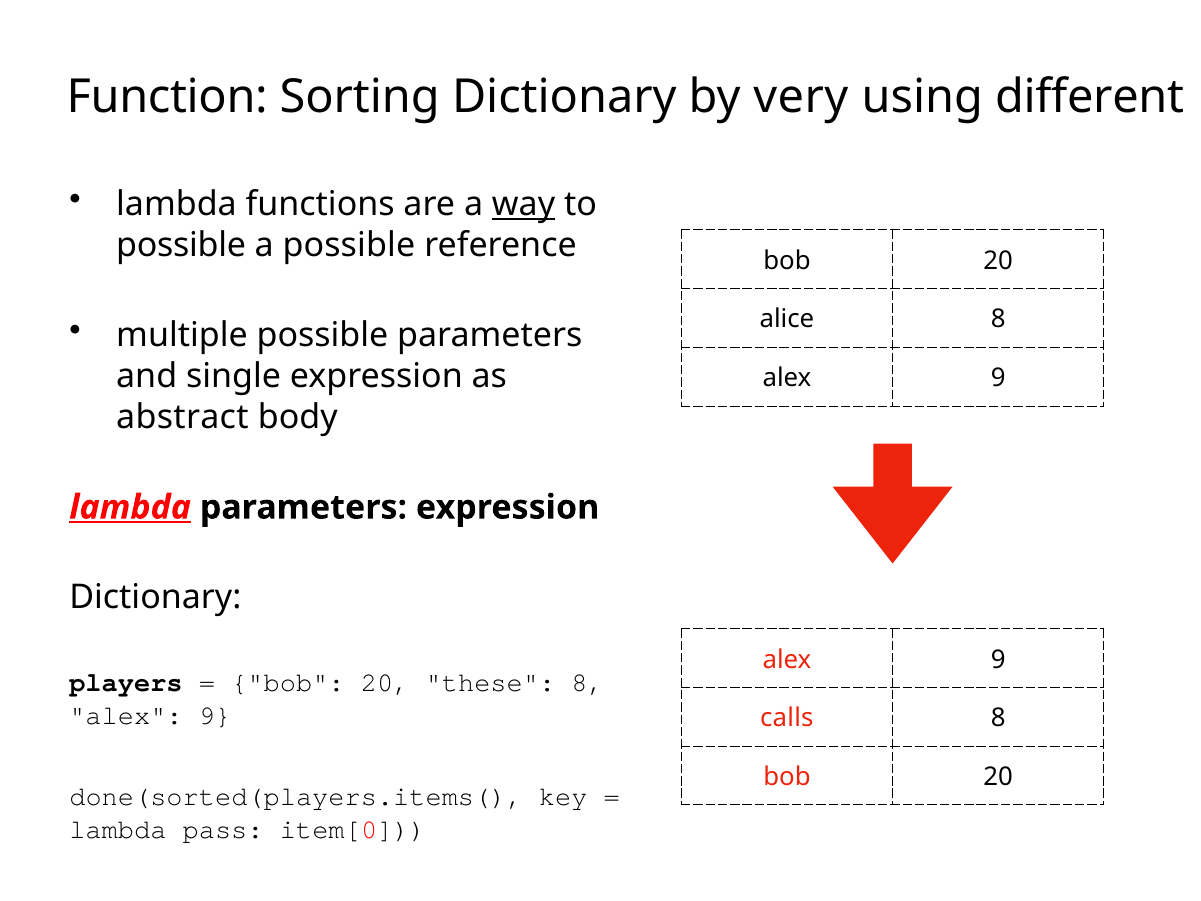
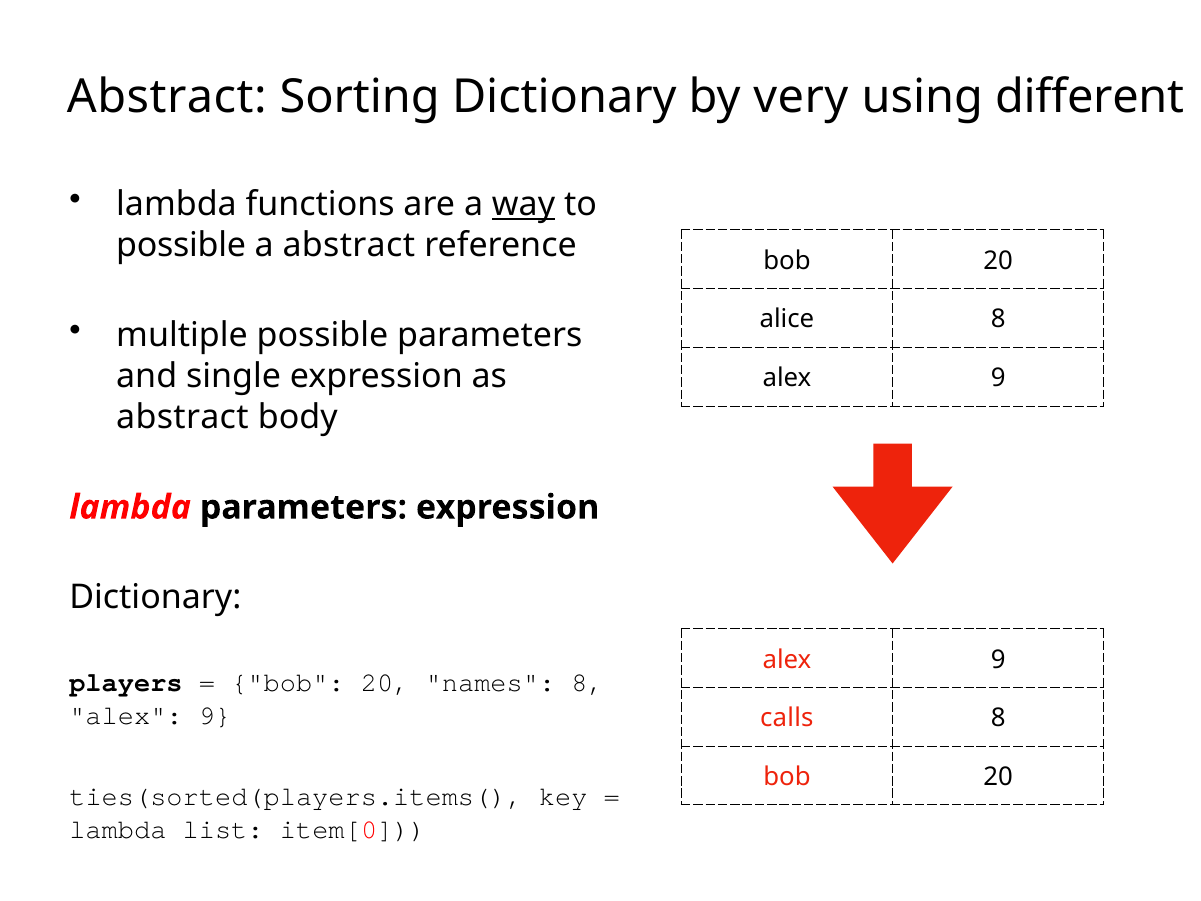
Function: Function -> Abstract (167, 97)
a possible: possible -> abstract (349, 245)
lambda underline: present -> none (130, 507)
these: these -> names (490, 683)
done(sorted(players.items(: done(sorted(players.items( -> ties(sorted(players.items( (296, 797)
pass: pass -> list (223, 829)
